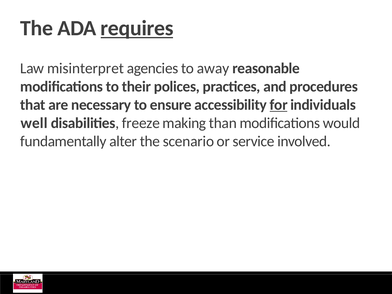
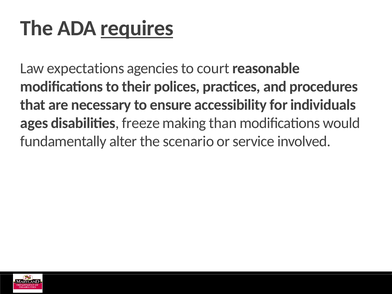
misinterpret: misinterpret -> expectations (86, 68)
away: away -> court (213, 68)
for underline: present -> none (279, 105)
well: well -> ages (34, 123)
